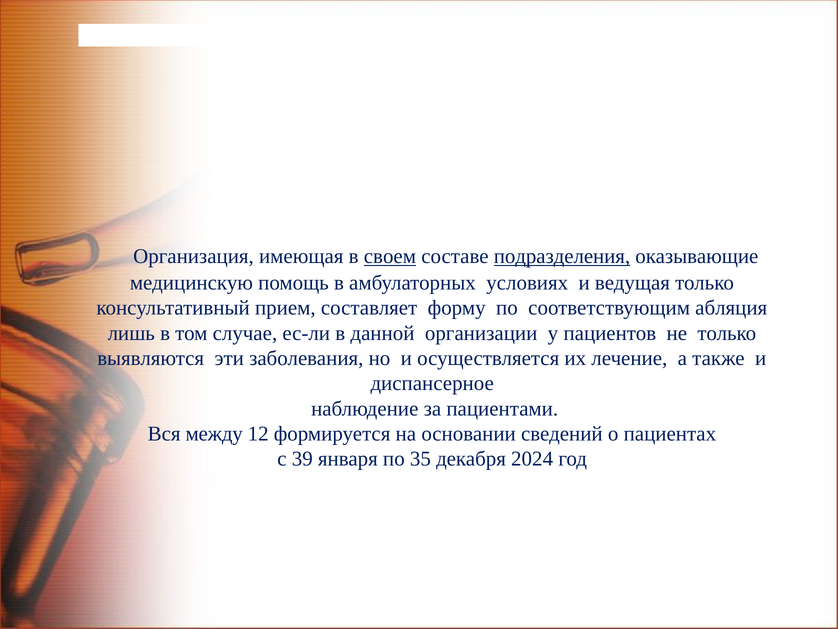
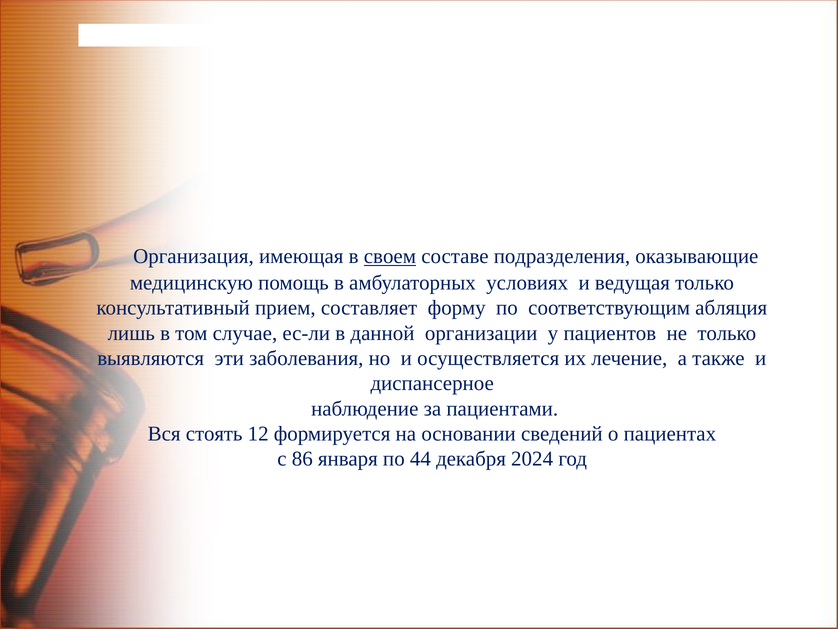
подразделения underline: present -> none (562, 256)
между: между -> стоять (214, 434)
39: 39 -> 86 (302, 459)
35: 35 -> 44 (420, 459)
